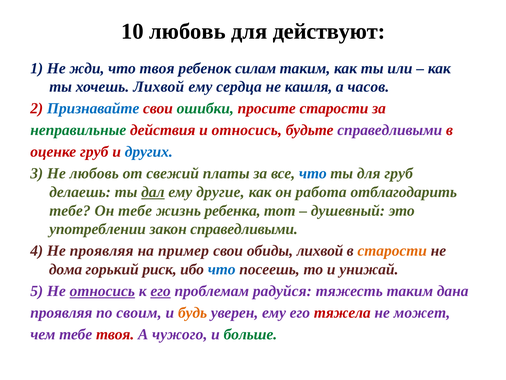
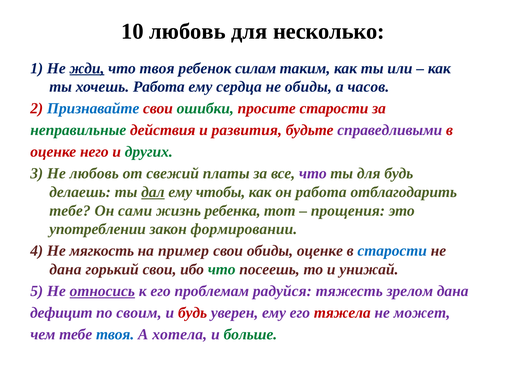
действуют: действуют -> несколько (329, 31)
жди underline: none -> present (87, 68)
хочешь Лихвой: Лихвой -> Работа (159, 87)
не кашля: кашля -> обиды (308, 87)
и относись: относись -> развития (247, 130)
оценке груб: груб -> него (94, 152)
других colour: blue -> green (149, 152)
что colour: blue -> purple (313, 173)
для груб: груб -> будь (399, 173)
другие: другие -> чтобы (221, 192)
Он тебе: тебе -> сами (135, 210)
душевный: душевный -> прощения (348, 210)
закон справедливыми: справедливыми -> формировании (244, 229)
Не проявляя: проявляя -> мягкость (102, 251)
обиды лихвой: лихвой -> оценке (320, 251)
старости colour: orange -> blue (392, 251)
дома: дома -> дана (65, 269)
горький риск: риск -> свои (159, 269)
что colour: blue -> green (222, 269)
его underline: present -> none (161, 291)
тяжесть таким: таким -> зрелом (410, 291)
проявляя: проявляя -> дефицит (61, 312)
будь colour: orange -> red (193, 312)
твоя colour: red -> blue (115, 334)
чужого: чужого -> хотела (180, 334)
